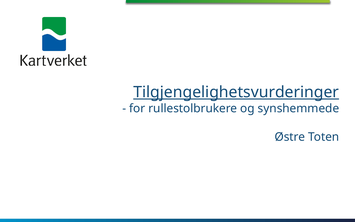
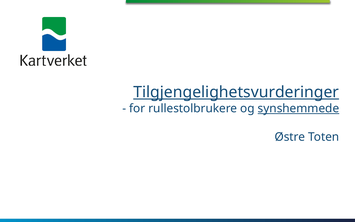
synshemmede underline: none -> present (298, 108)
